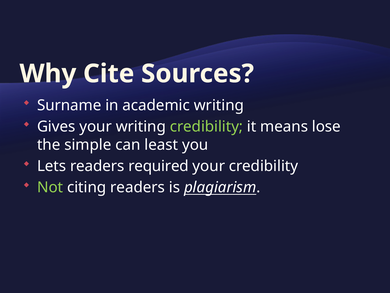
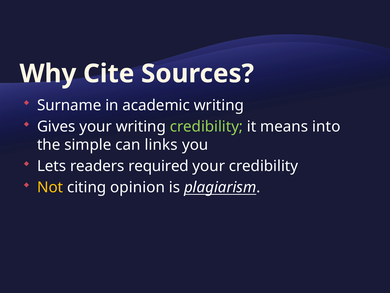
lose: lose -> into (326, 126)
least: least -> links (161, 145)
Not colour: light green -> yellow (50, 187)
citing readers: readers -> opinion (138, 187)
